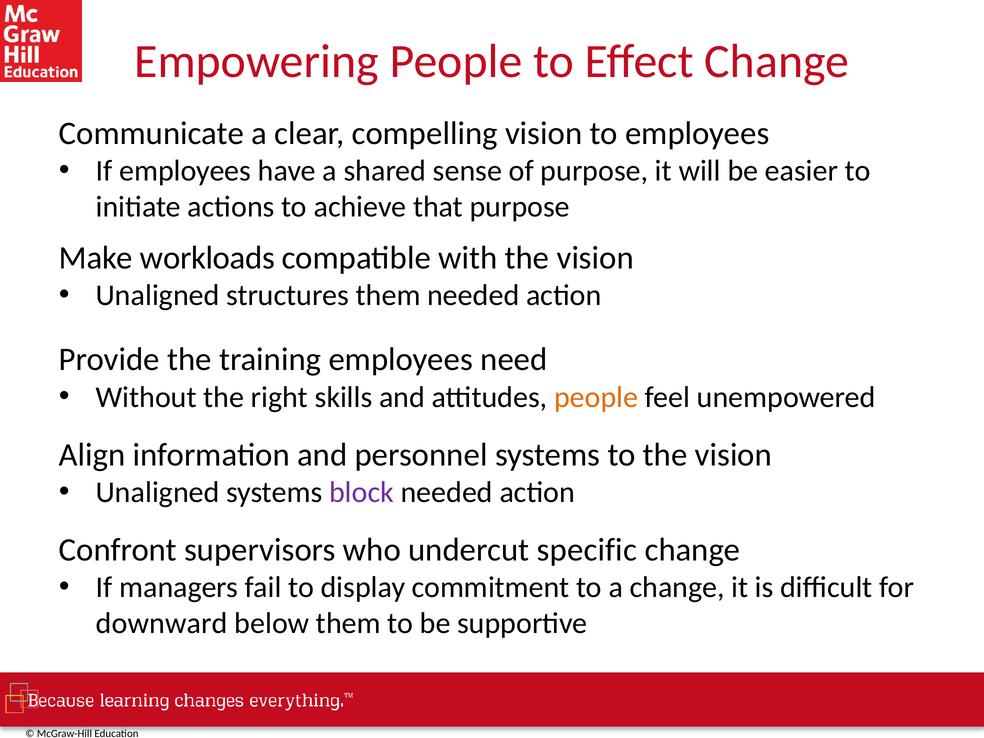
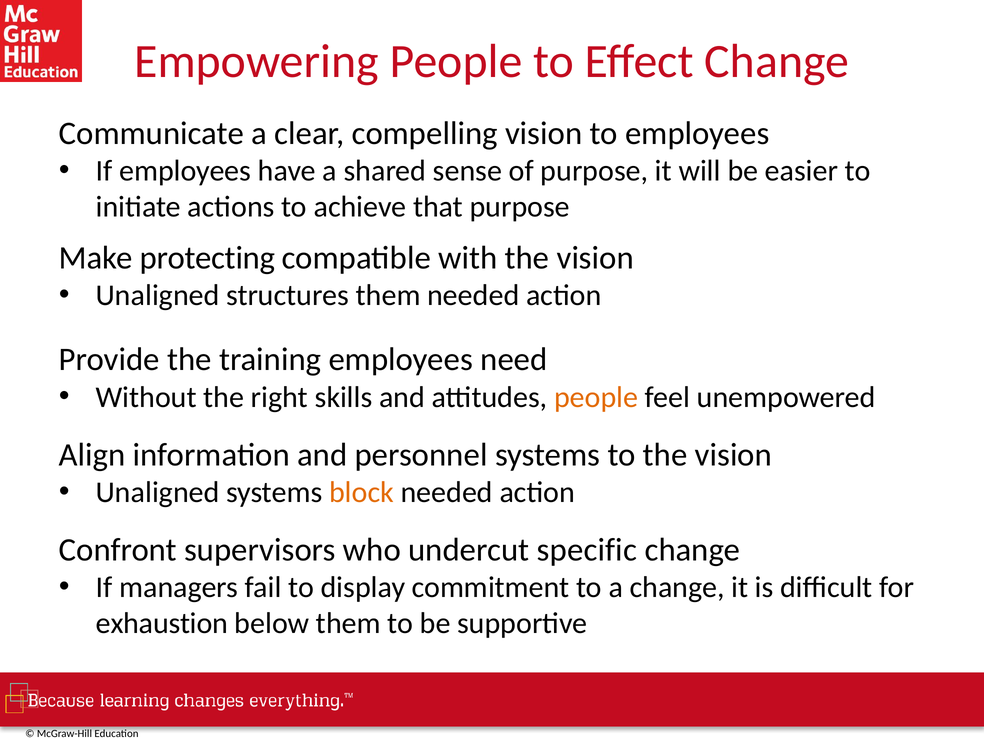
workloads: workloads -> protecting (207, 258)
block colour: purple -> orange (362, 492)
downward: downward -> exhaustion (162, 623)
